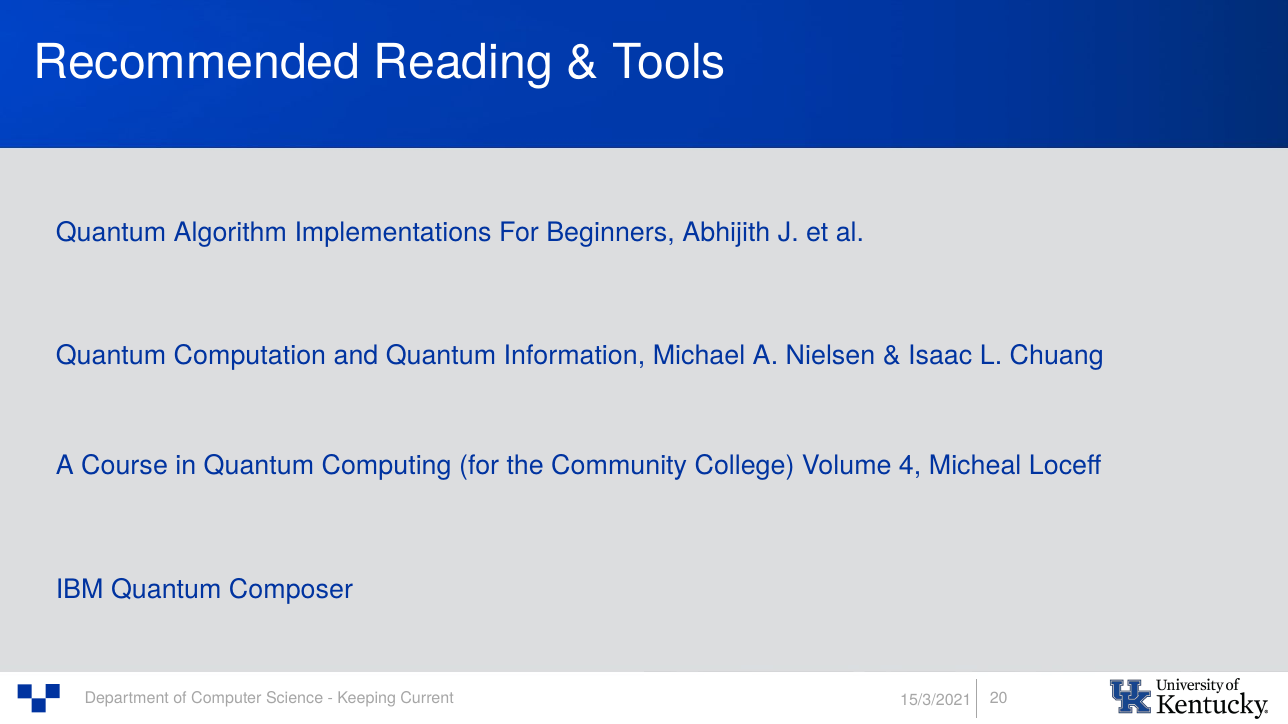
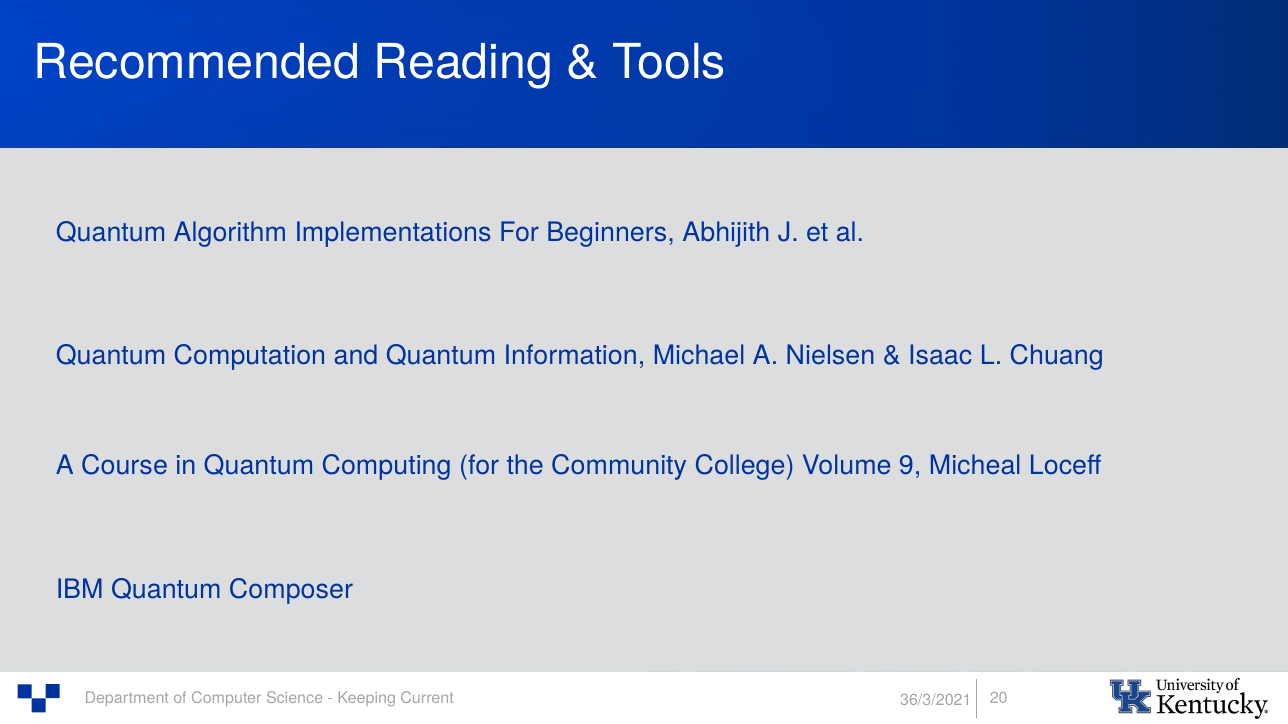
4: 4 -> 9 (910, 466)
15/3/2021: 15/3/2021 -> 36/3/2021 (936, 700)
